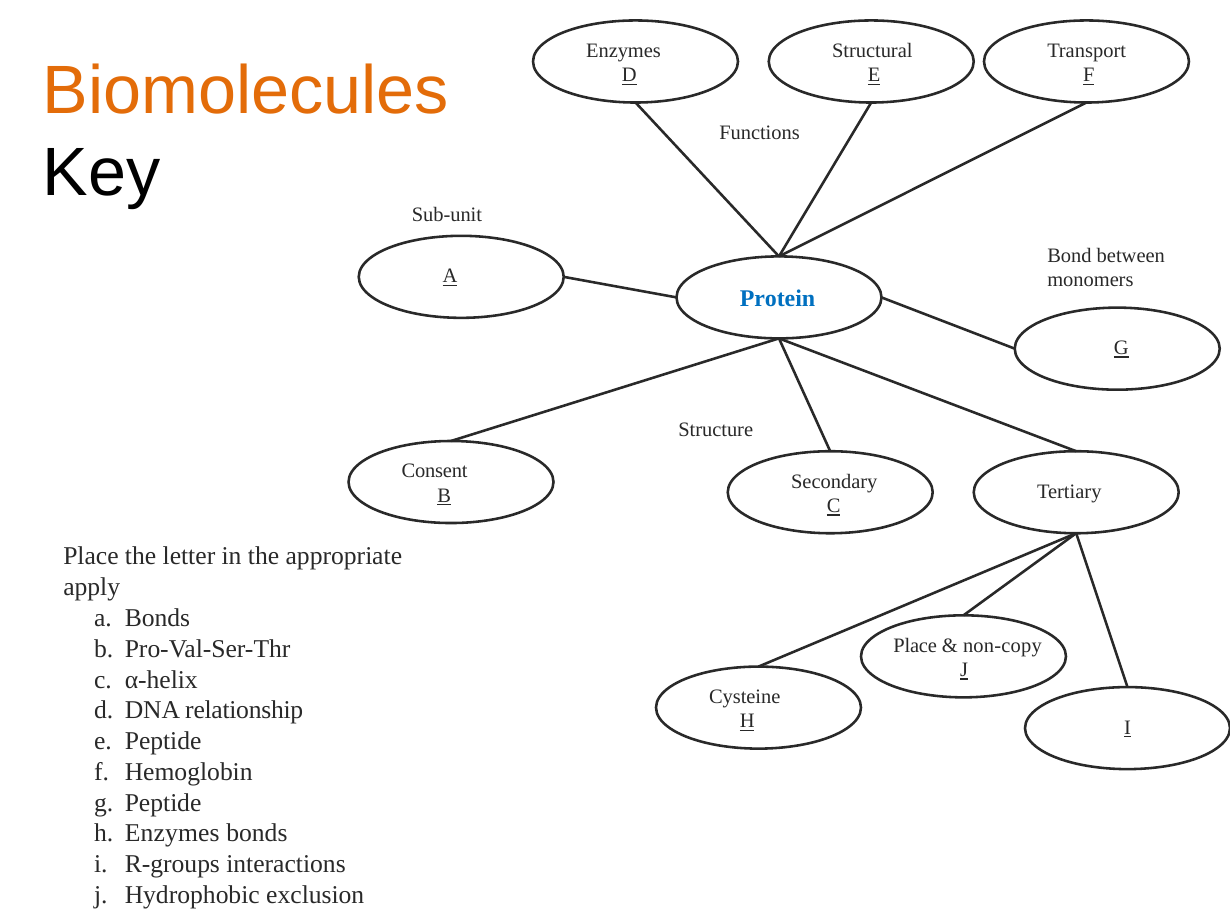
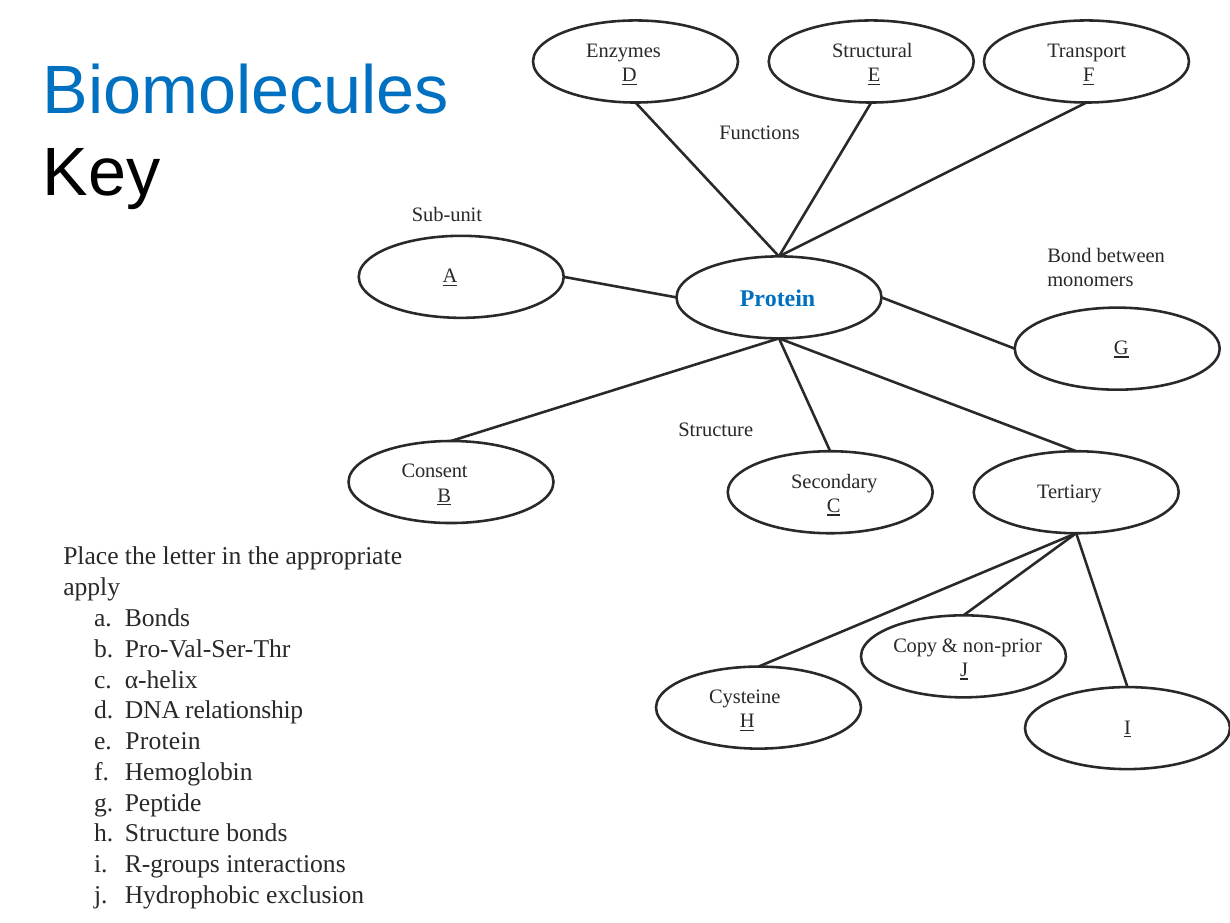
Biomolecules colour: orange -> blue (246, 91)
Place: Place -> Copy (915, 645)
non-copy: non-copy -> non-prior (1002, 645)
e Peptide: Peptide -> Protein (163, 741)
h Enzymes: Enzymes -> Structure (172, 833)
